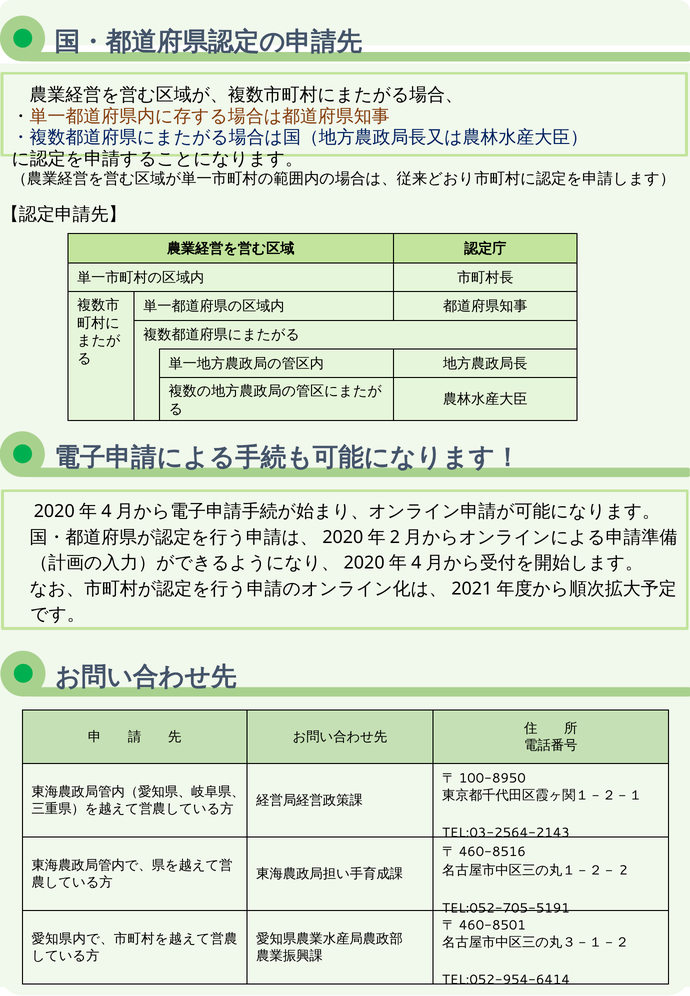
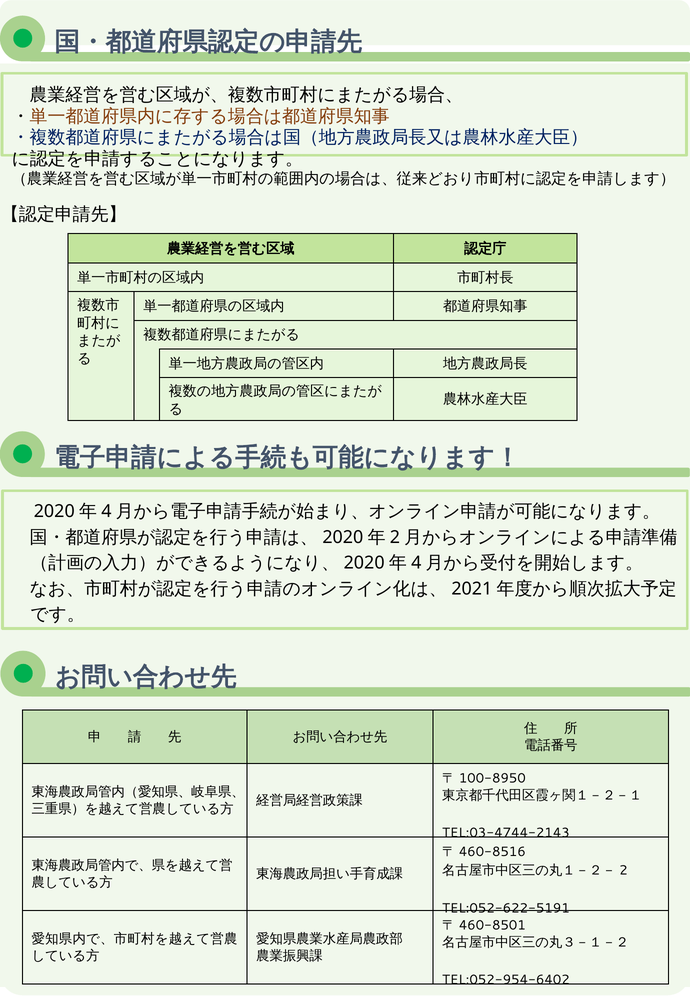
TEL:03-2564-2143: TEL:03-2564-2143 -> TEL:03-4744-2143 (506, 833)
TEL:052-705-5191: TEL:052-705-5191 -> TEL:052-622-5191 (506, 909)
TEL:052-954-6414: TEL:052-954-6414 -> TEL:052-954-6402 (506, 980)
